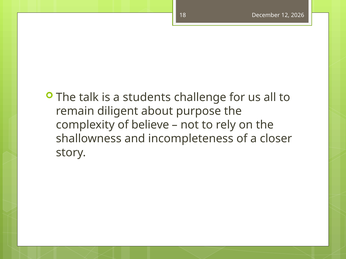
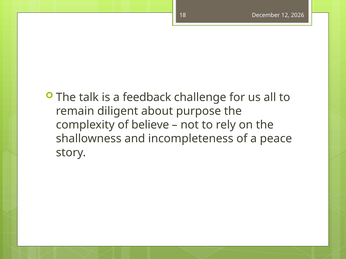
students: students -> feedback (147, 97)
closer: closer -> peace (276, 139)
